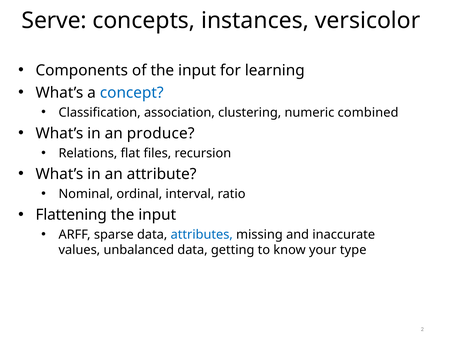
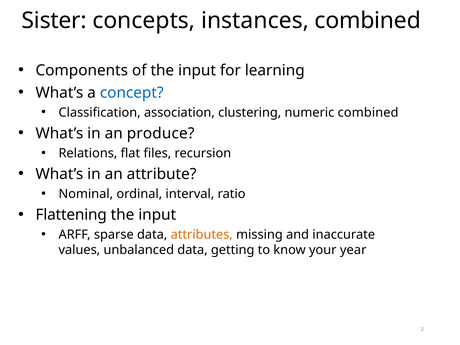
Serve: Serve -> Sister (54, 21)
instances versicolor: versicolor -> combined (368, 21)
attributes colour: blue -> orange (202, 235)
type: type -> year (353, 250)
